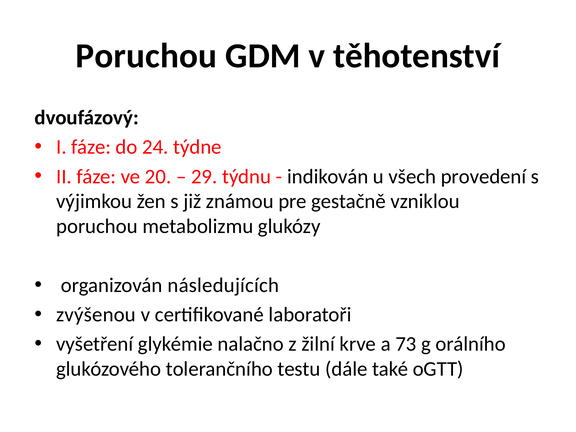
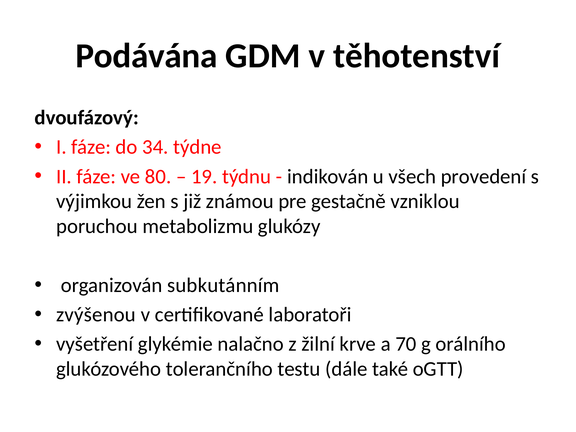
Poruchou: Poruchou -> Podávána (147, 56)
24: 24 -> 34 (155, 147)
20: 20 -> 80 (158, 176)
29: 29 -> 19 (204, 176)
následujících: následujících -> subkutánním (223, 285)
73: 73 -> 70 (406, 344)
